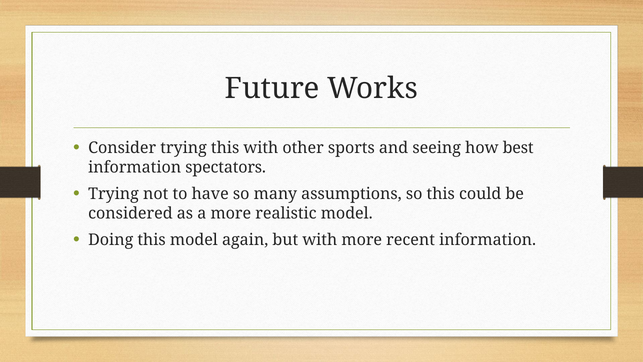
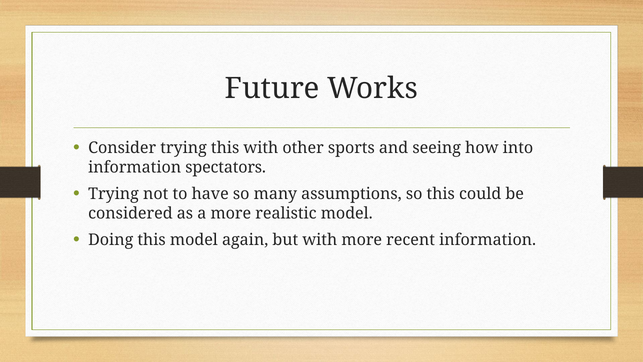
best: best -> into (518, 148)
